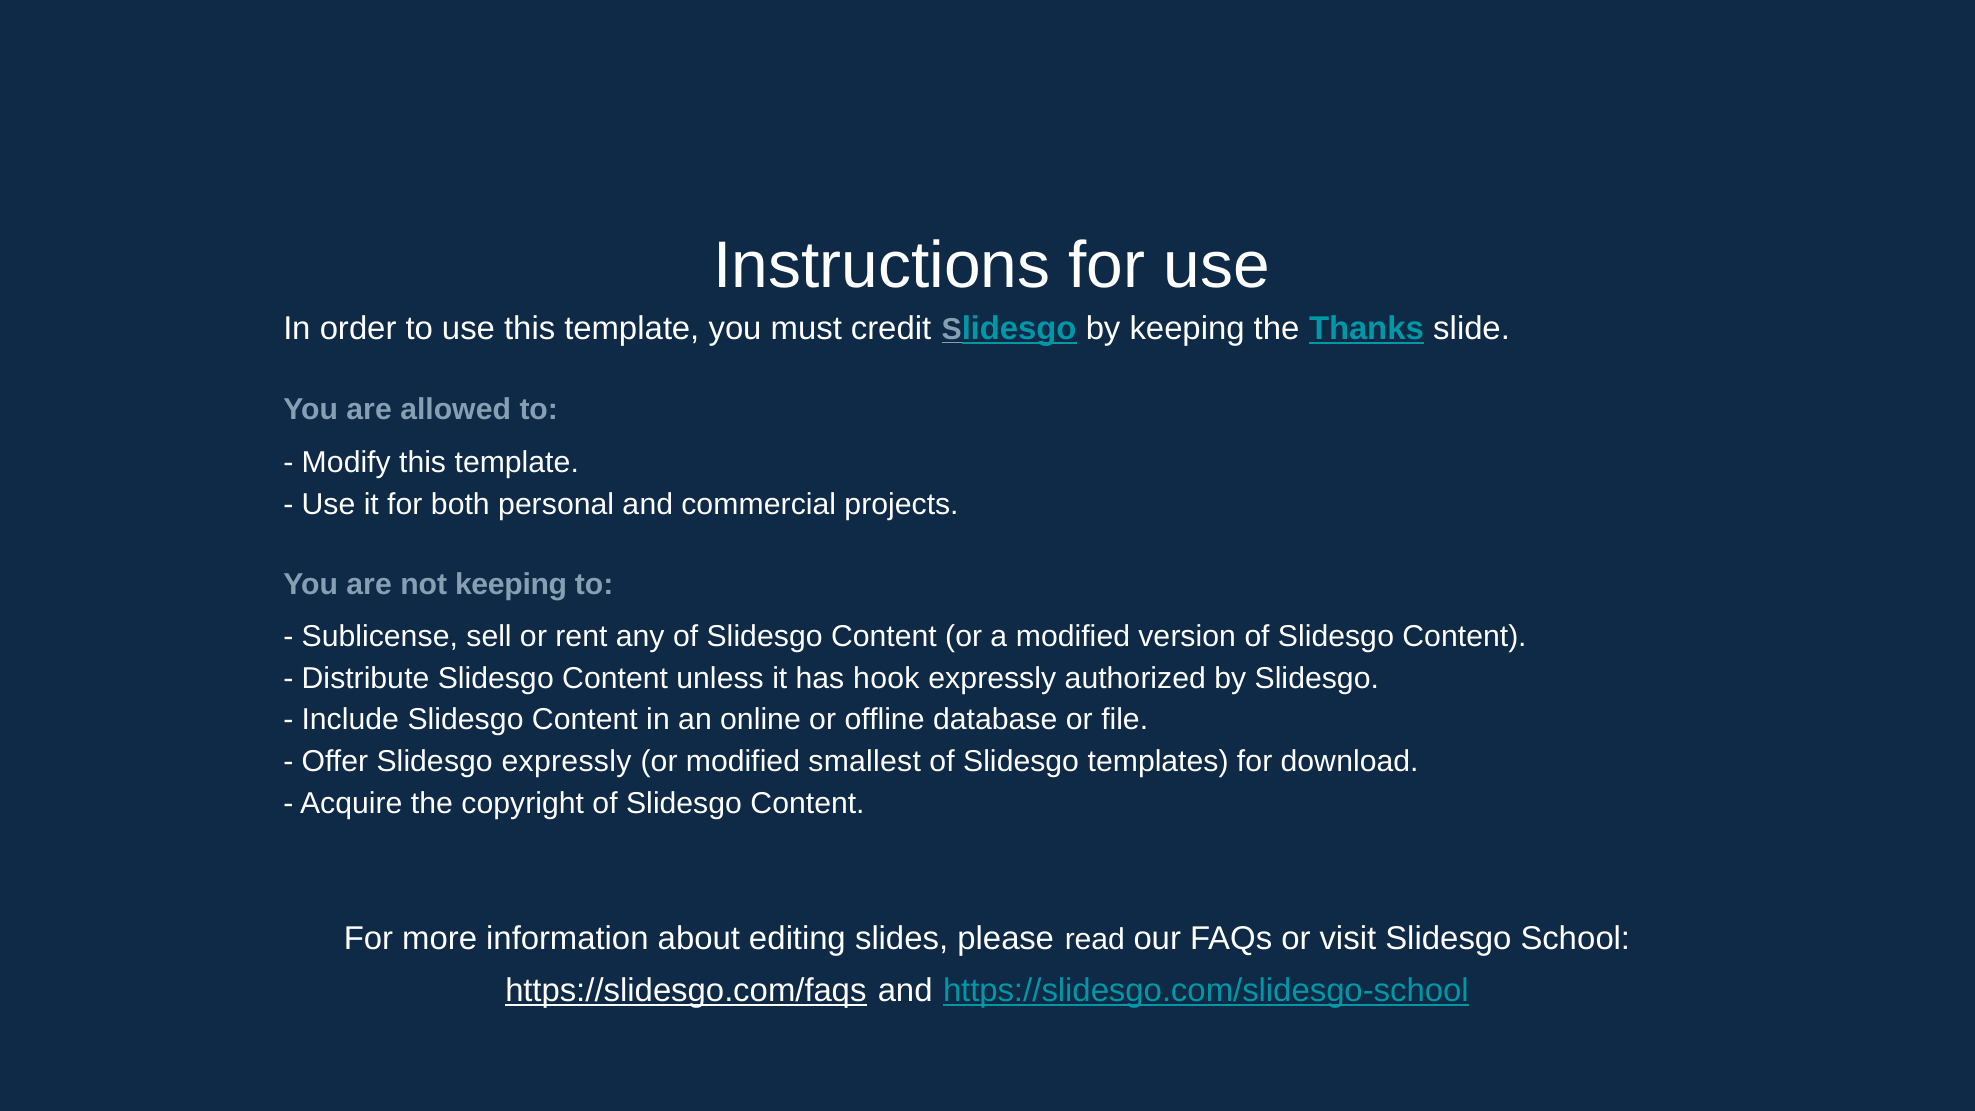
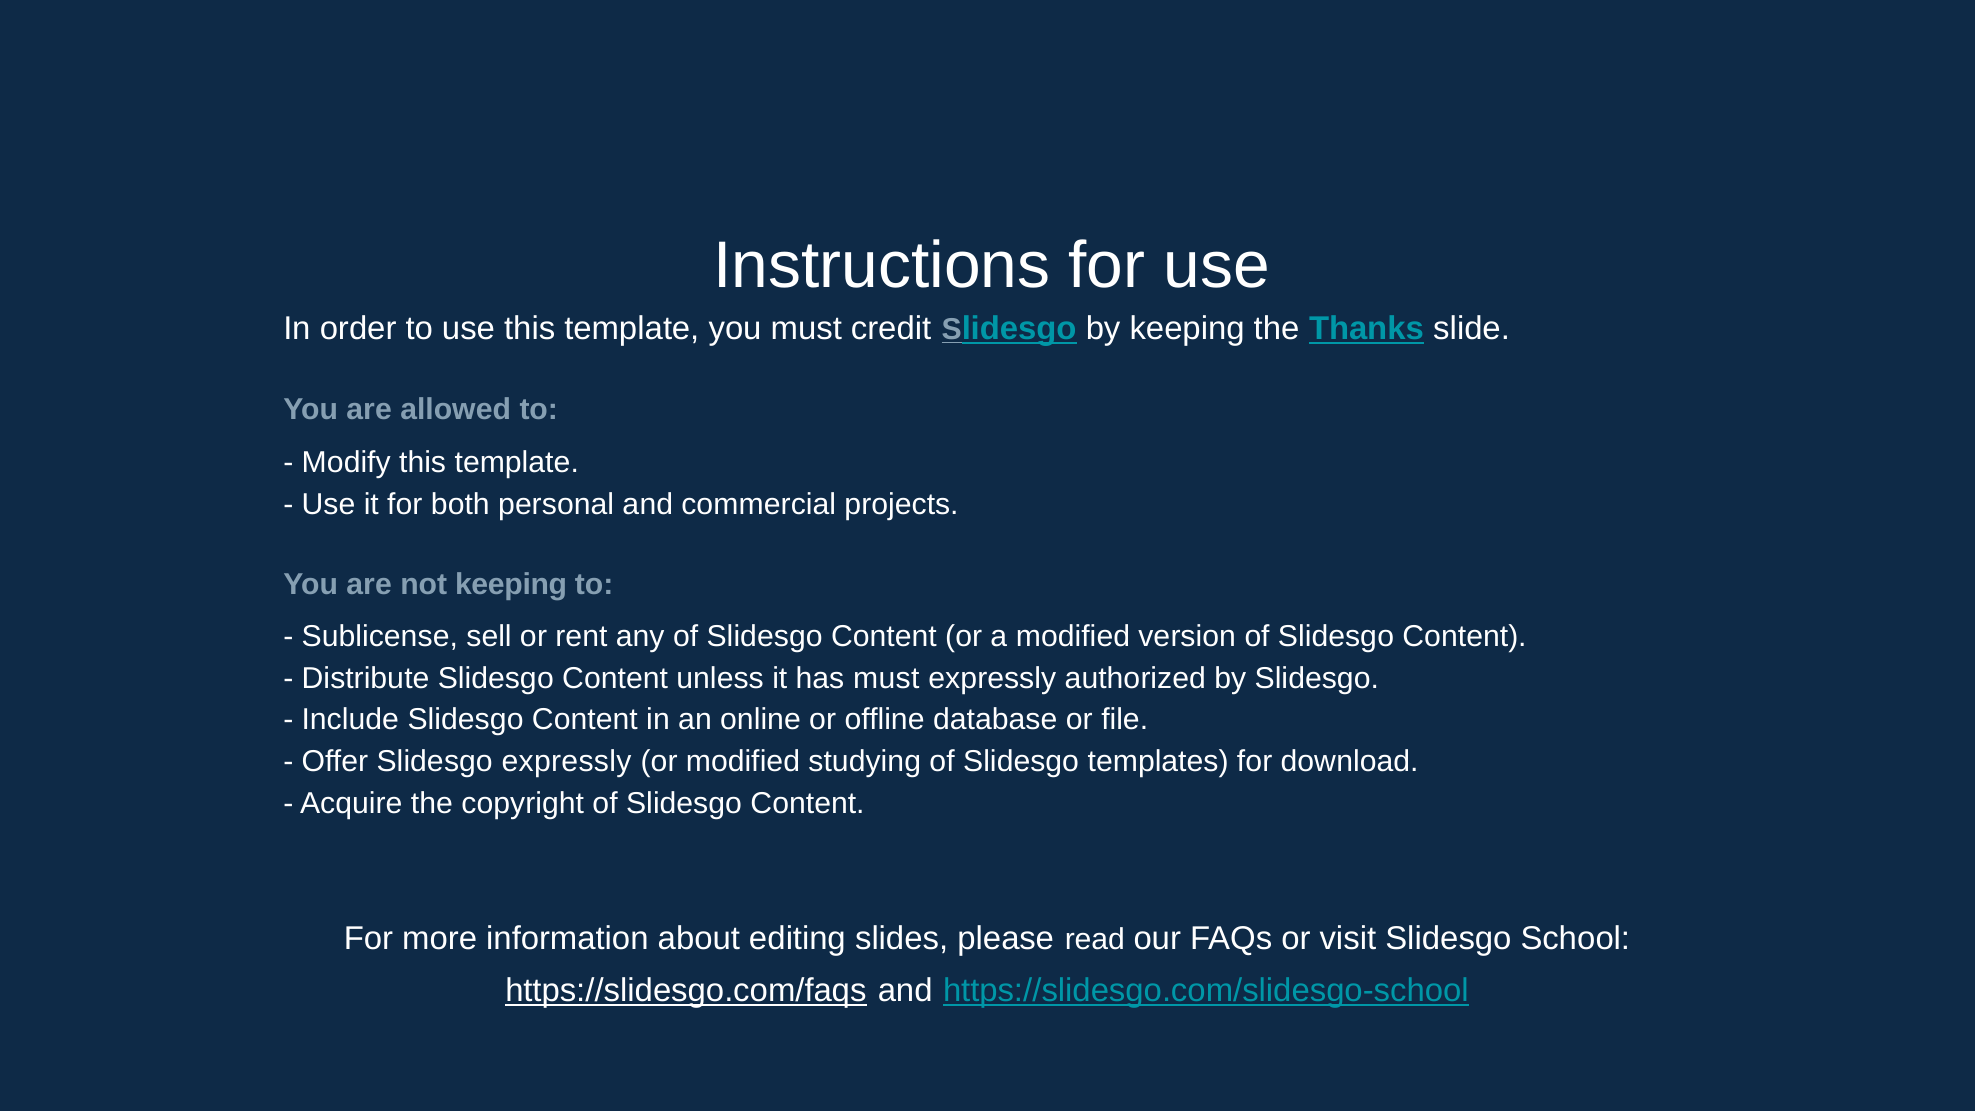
has hook: hook -> must (886, 678)
smallest: smallest -> studying (865, 761)
